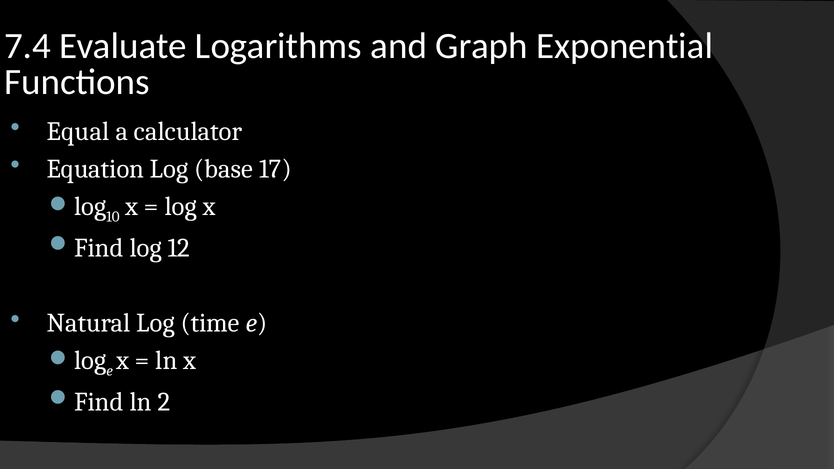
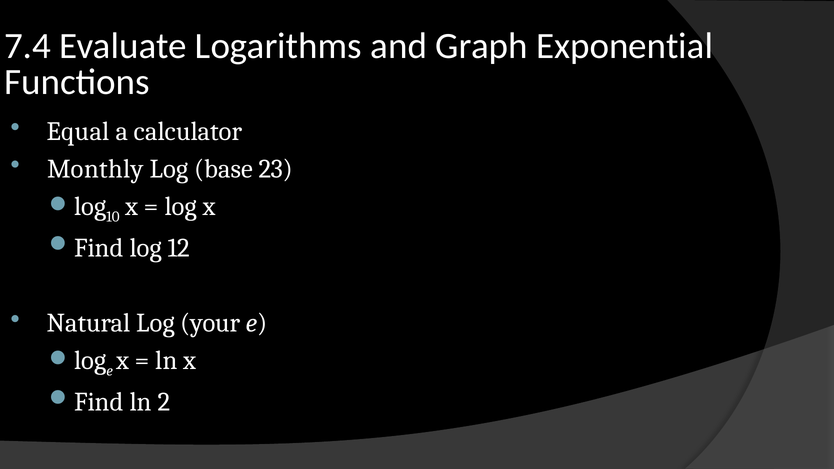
Equation: Equation -> Monthly (95, 169)
17: 17 -> 23 (276, 169)
time: time -> your (210, 323)
